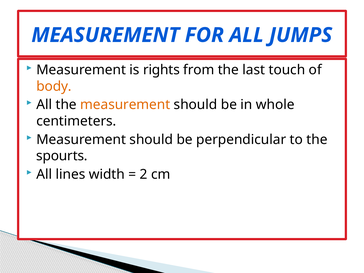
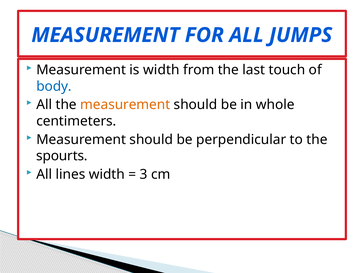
is rights: rights -> width (161, 70)
body colour: orange -> blue (54, 86)
2: 2 -> 3 (144, 174)
